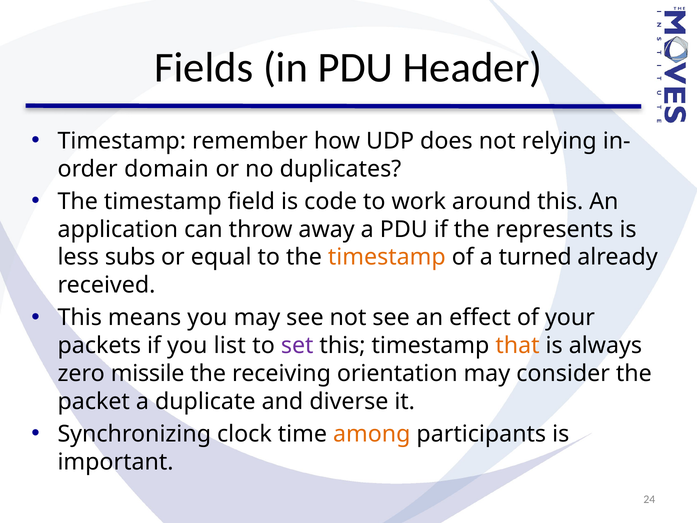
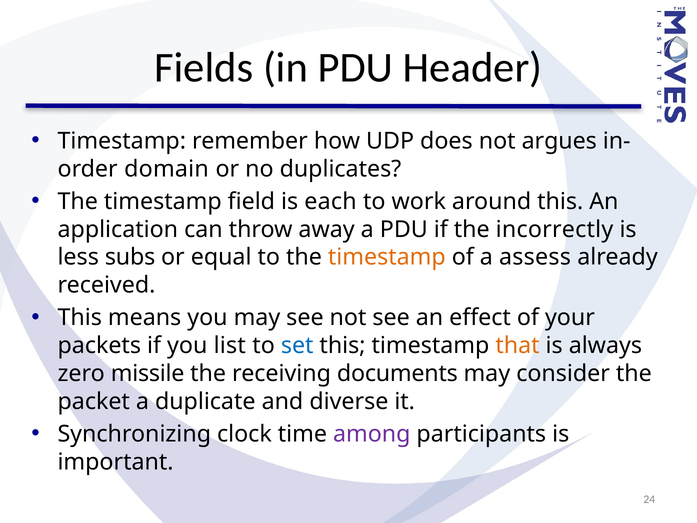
relying: relying -> argues (559, 141)
code: code -> each (331, 201)
represents: represents -> incorrectly (555, 229)
turned: turned -> assess (535, 257)
set colour: purple -> blue (297, 345)
orientation: orientation -> documents (397, 373)
among colour: orange -> purple (372, 434)
